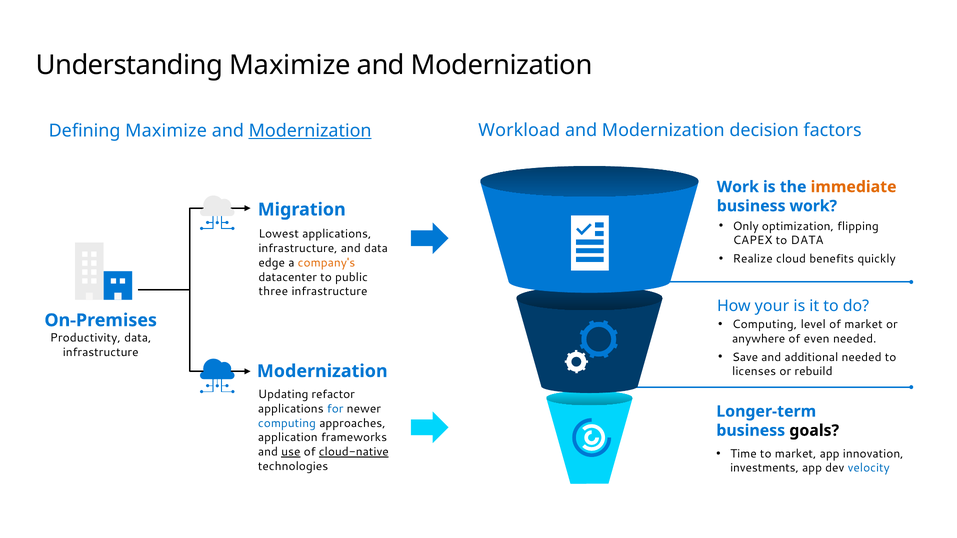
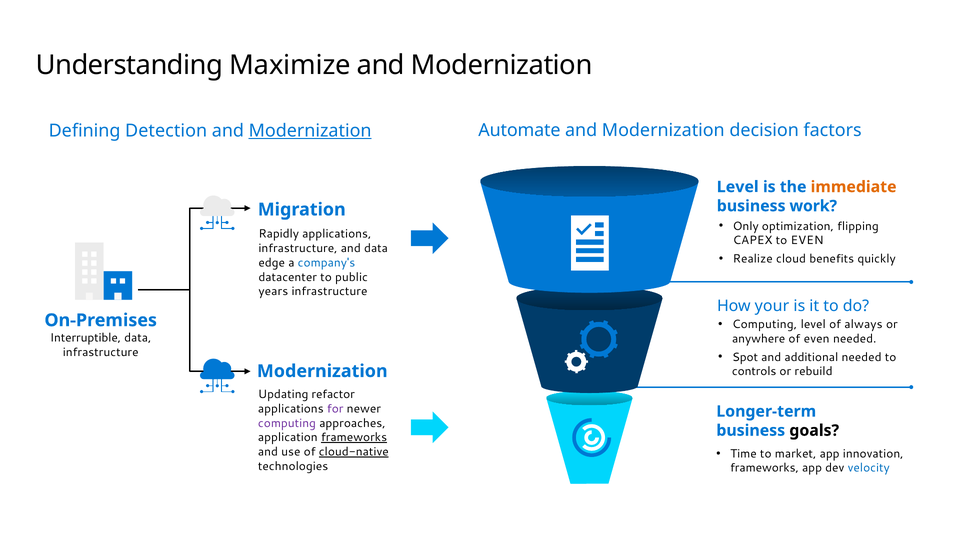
Workload: Workload -> Automate (519, 130)
Defining Maximize: Maximize -> Detection (166, 131)
Work: Work -> Level (738, 187)
Lowest: Lowest -> Rapidly (279, 234)
to DATA: DATA -> EVEN (807, 241)
company's colour: orange -> blue (326, 263)
three: three -> years (273, 292)
of market: market -> always (863, 325)
Productivity: Productivity -> Interruptible (86, 338)
Save: Save -> Spot (745, 357)
licenses: licenses -> controls (754, 372)
for colour: blue -> purple (335, 409)
computing colour: blue -> purple (287, 423)
frameworks underline: none -> present (354, 438)
use underline: present -> none (291, 452)
investments: investments -> frameworks (765, 468)
